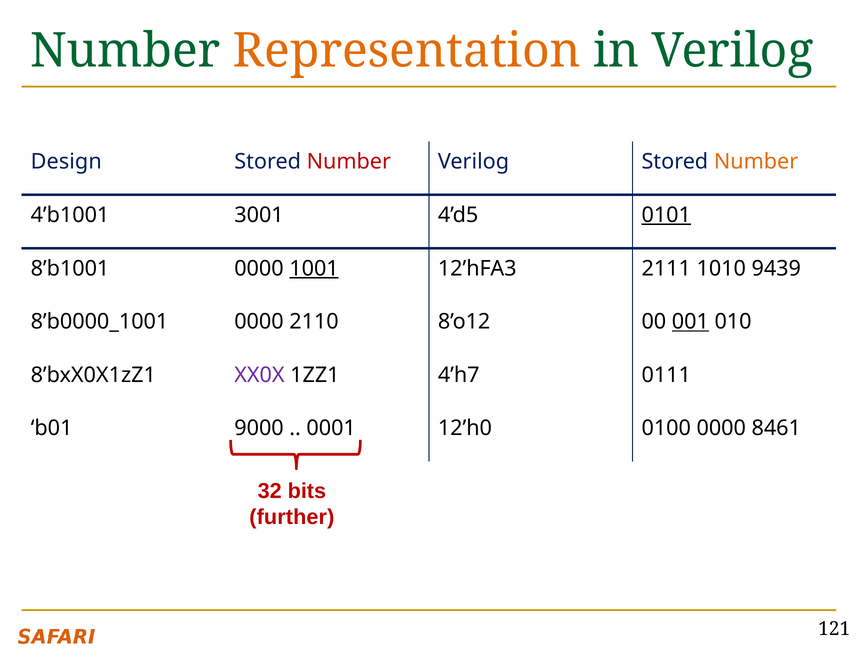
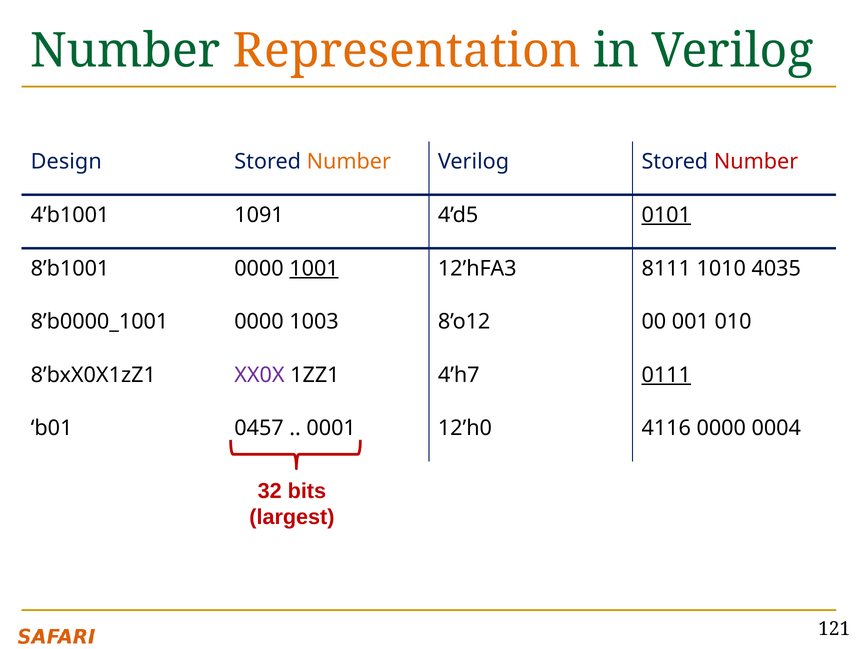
Number colour: red -> orange (349, 162)
Number colour: orange -> red (756, 162)
3001: 3001 -> 1091 (259, 215)
2111: 2111 -> 8111 (666, 268)
9439: 9439 -> 4035 (776, 268)
2110: 2110 -> 1003 (314, 322)
001 underline: present -> none (690, 322)
0111 underline: none -> present (666, 375)
9000: 9000 -> 0457 (259, 428)
0100: 0100 -> 4116 (666, 428)
8461: 8461 -> 0004 (776, 428)
further: further -> largest (292, 517)
